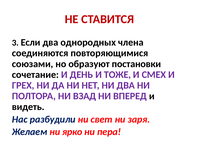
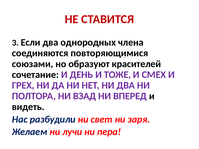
постановки: постановки -> красителей (136, 64)
ярко: ярко -> лучи (72, 132)
